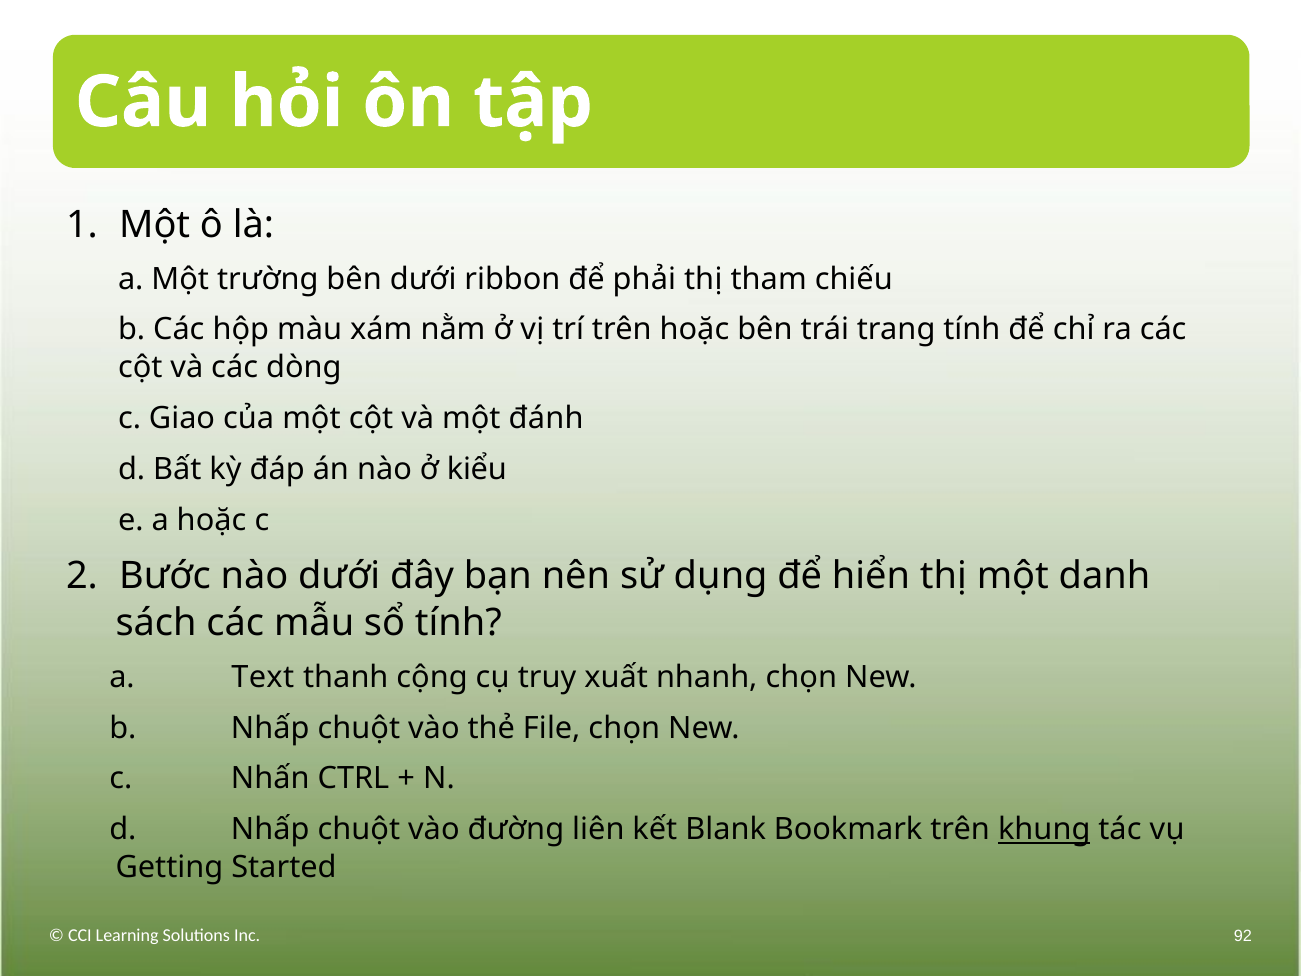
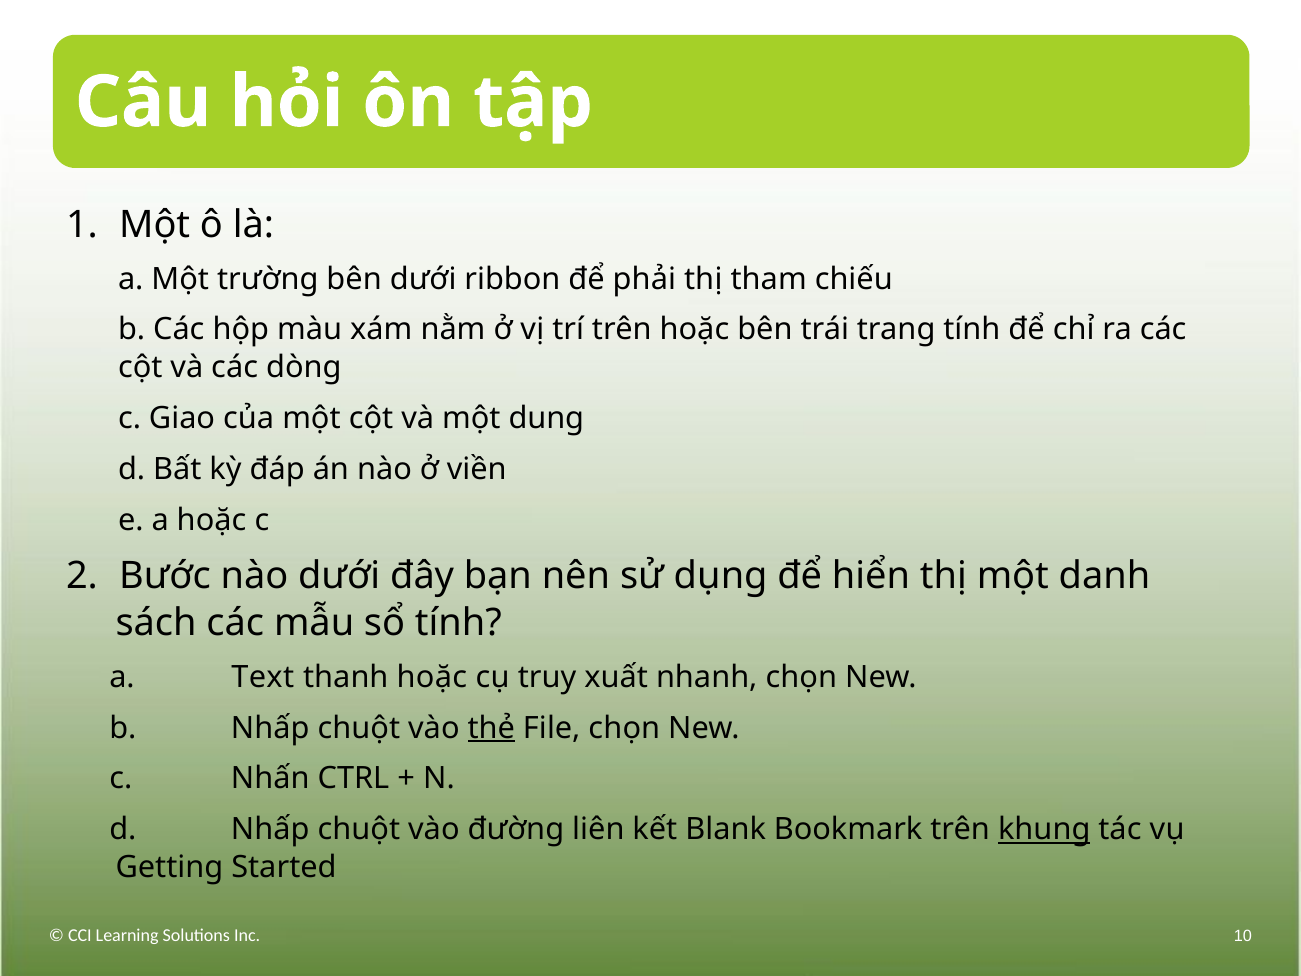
đánh: đánh -> dung (546, 418)
kiểu: kiểu -> viền (477, 469)
thanh cộng: cộng -> hoặc (432, 677)
thẻ underline: none -> present (491, 728)
92: 92 -> 10 (1243, 936)
